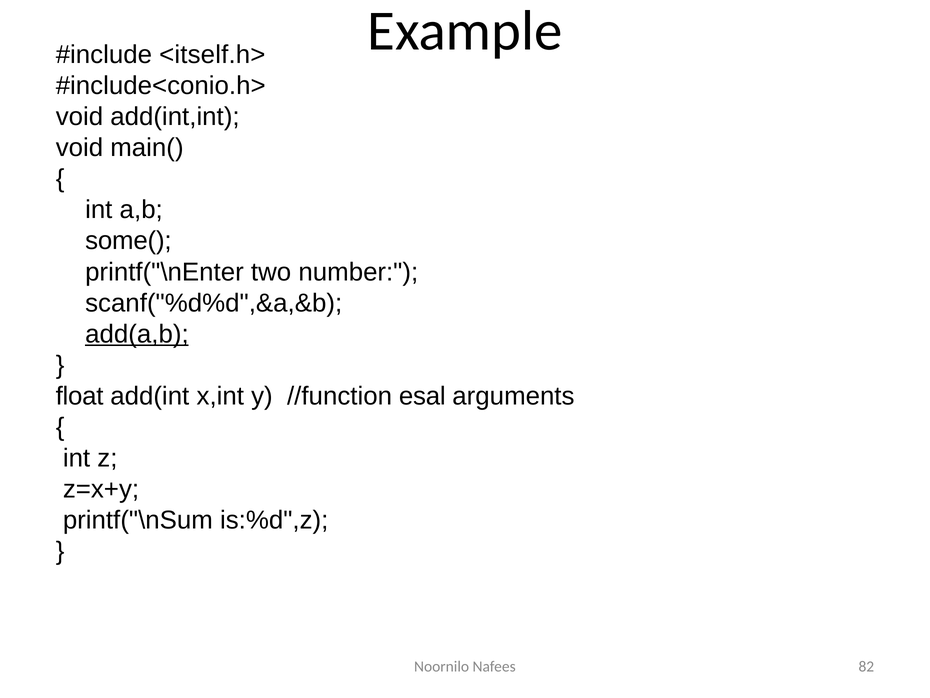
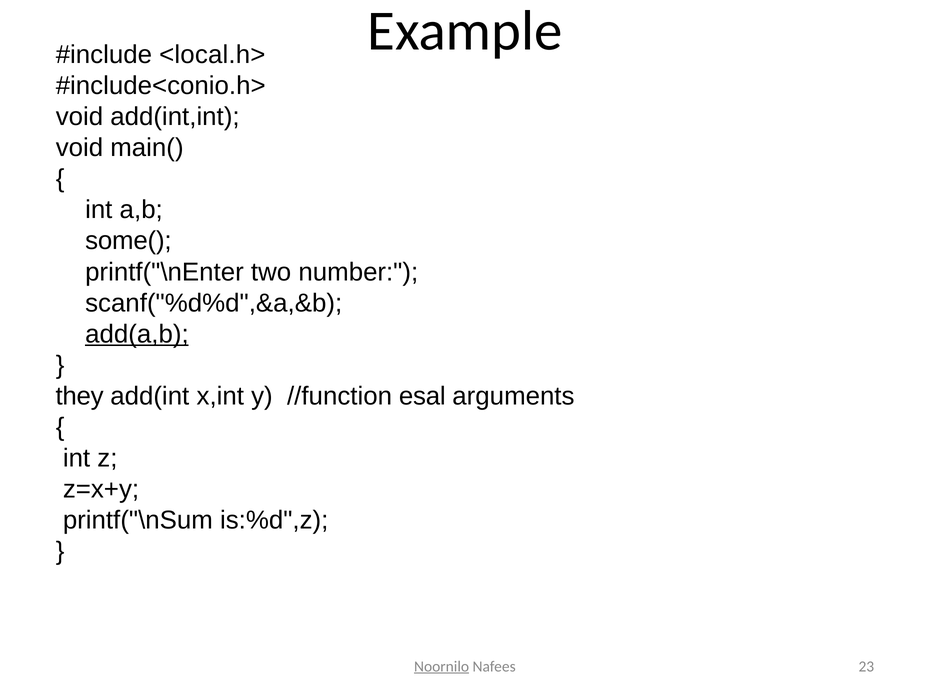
<itself.h>: <itself.h> -> <local.h> (212, 55)
float: float -> they (80, 396)
Noornilo underline: none -> present (442, 666)
82: 82 -> 23 (866, 666)
